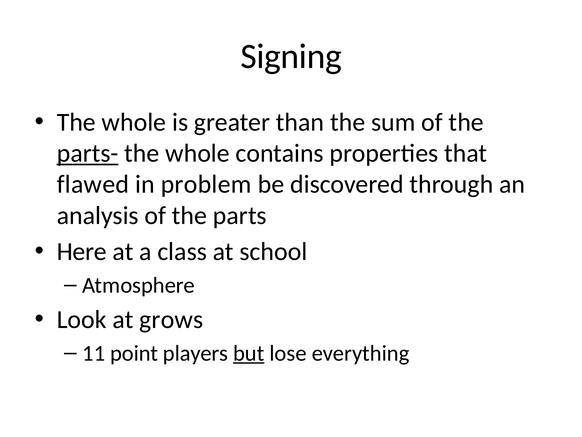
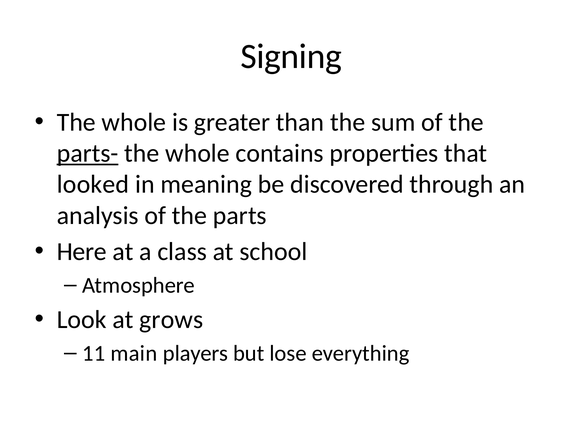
flawed: flawed -> looked (93, 184)
problem: problem -> meaning (206, 184)
point: point -> main (134, 353)
but underline: present -> none (249, 353)
